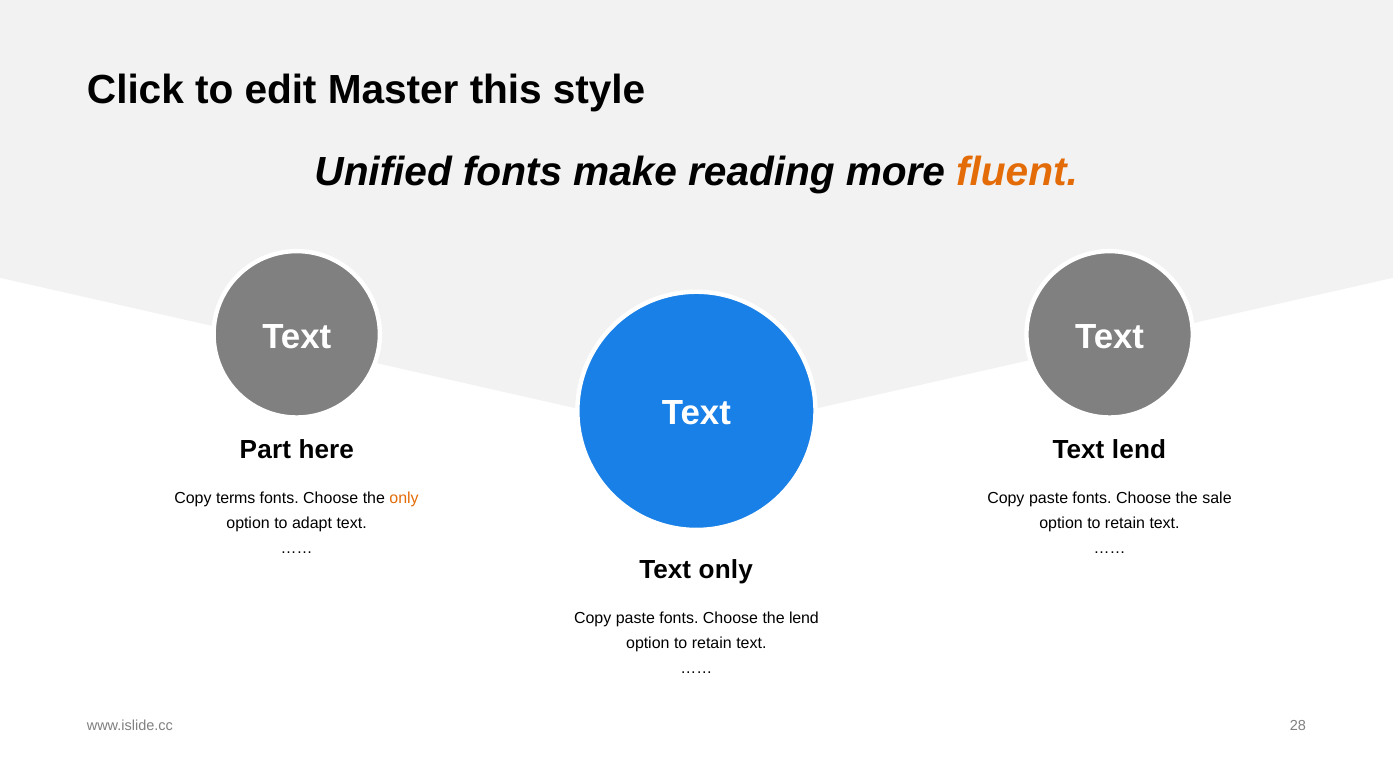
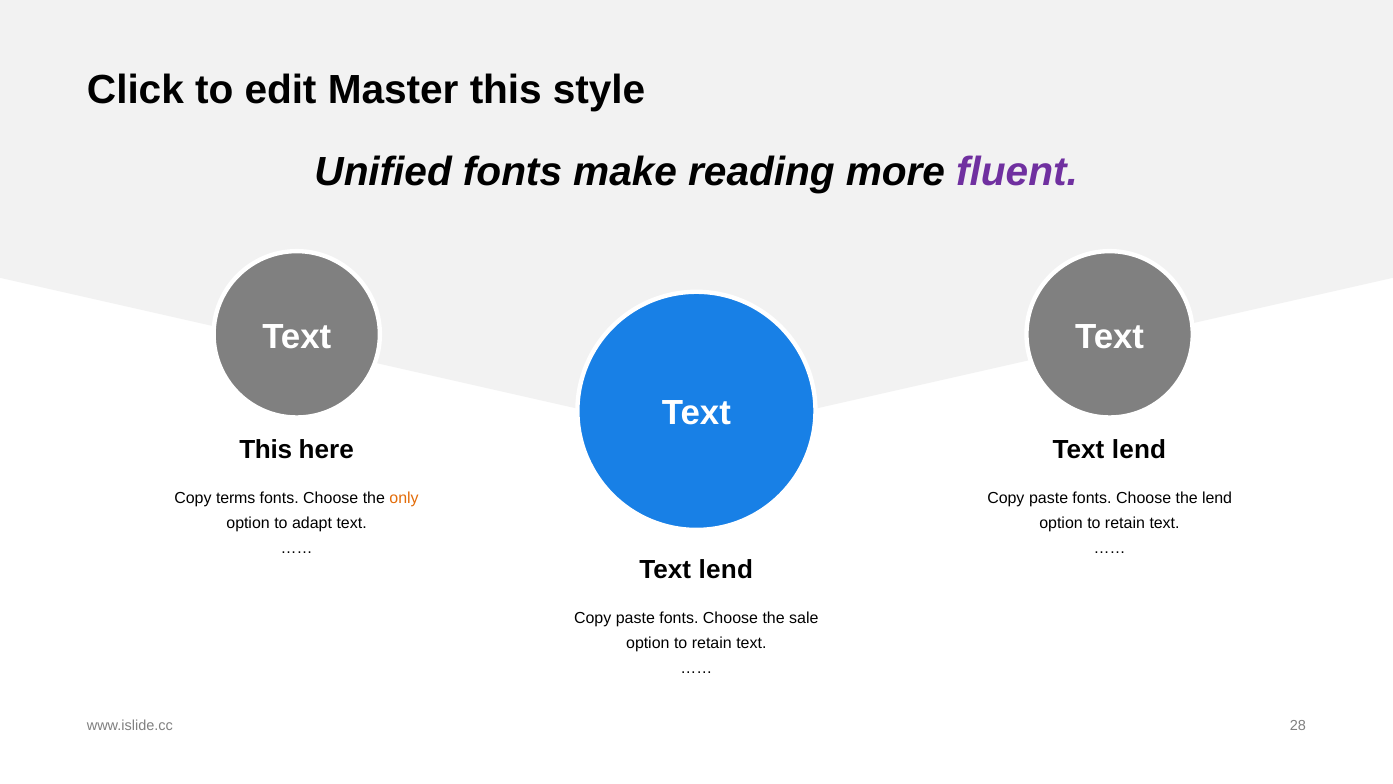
fluent colour: orange -> purple (1017, 172)
Part: Part -> This (266, 449)
the sale: sale -> lend (1217, 498)
only: only -> lend (726, 570)
the lend: lend -> sale (804, 618)
